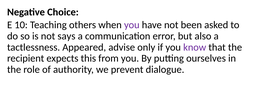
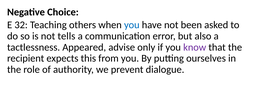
10: 10 -> 32 (21, 25)
you colour: purple -> blue (132, 25)
says: says -> tells (66, 36)
